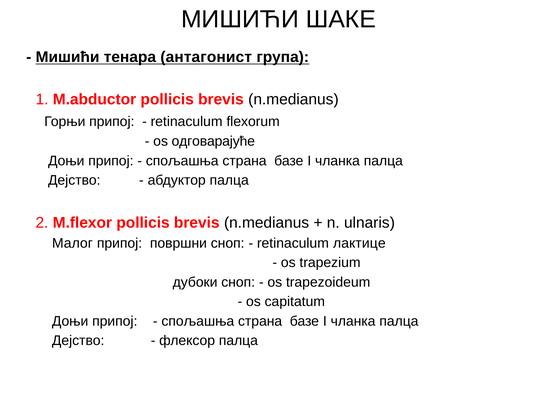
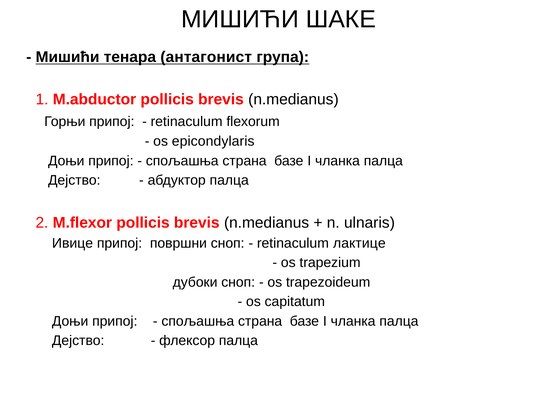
одговарајуће: одговарајуће -> epicondylaris (213, 141)
Мaлог: Мaлог -> Ивице (73, 243)
